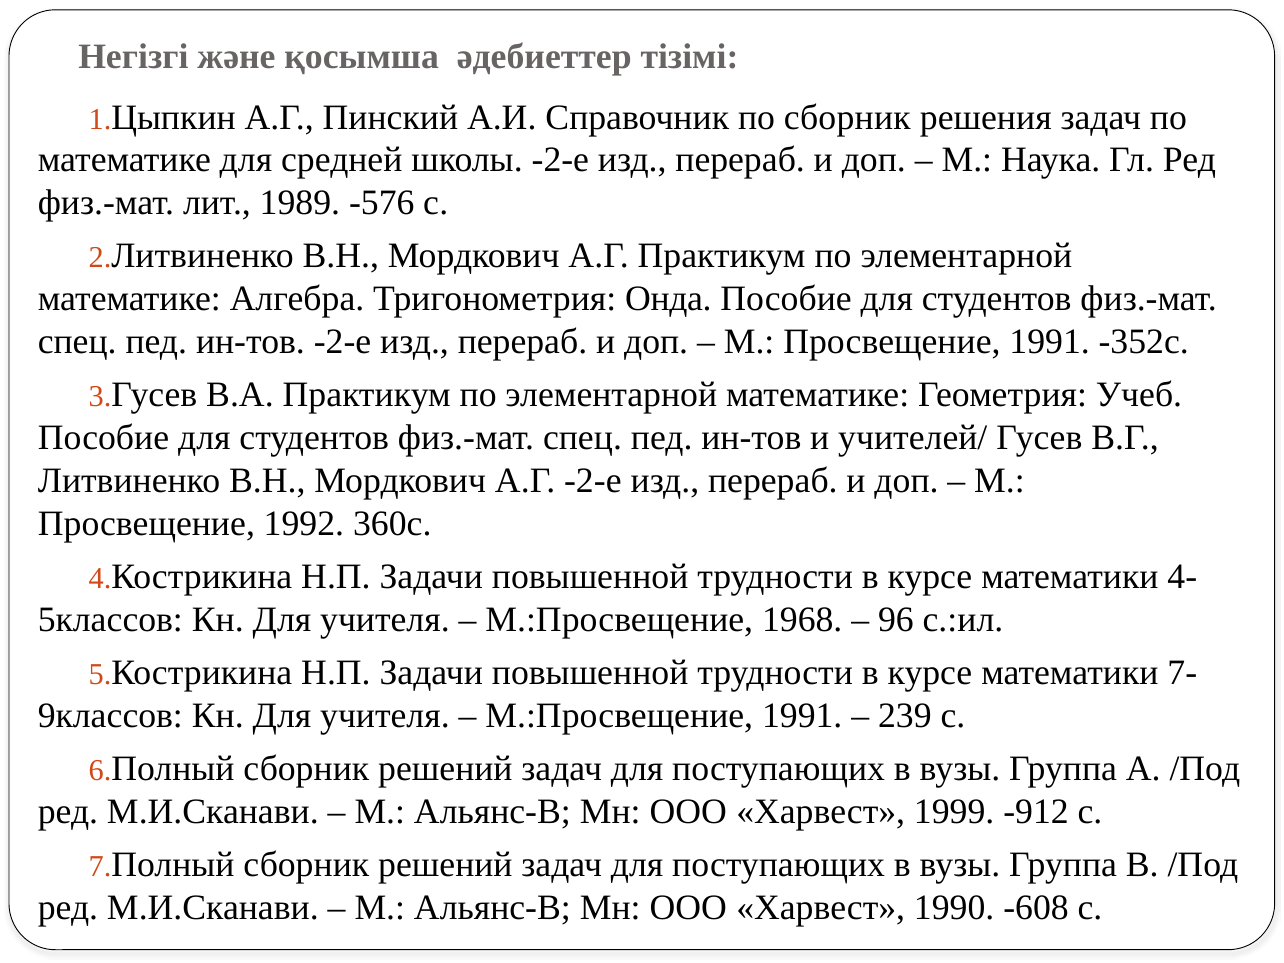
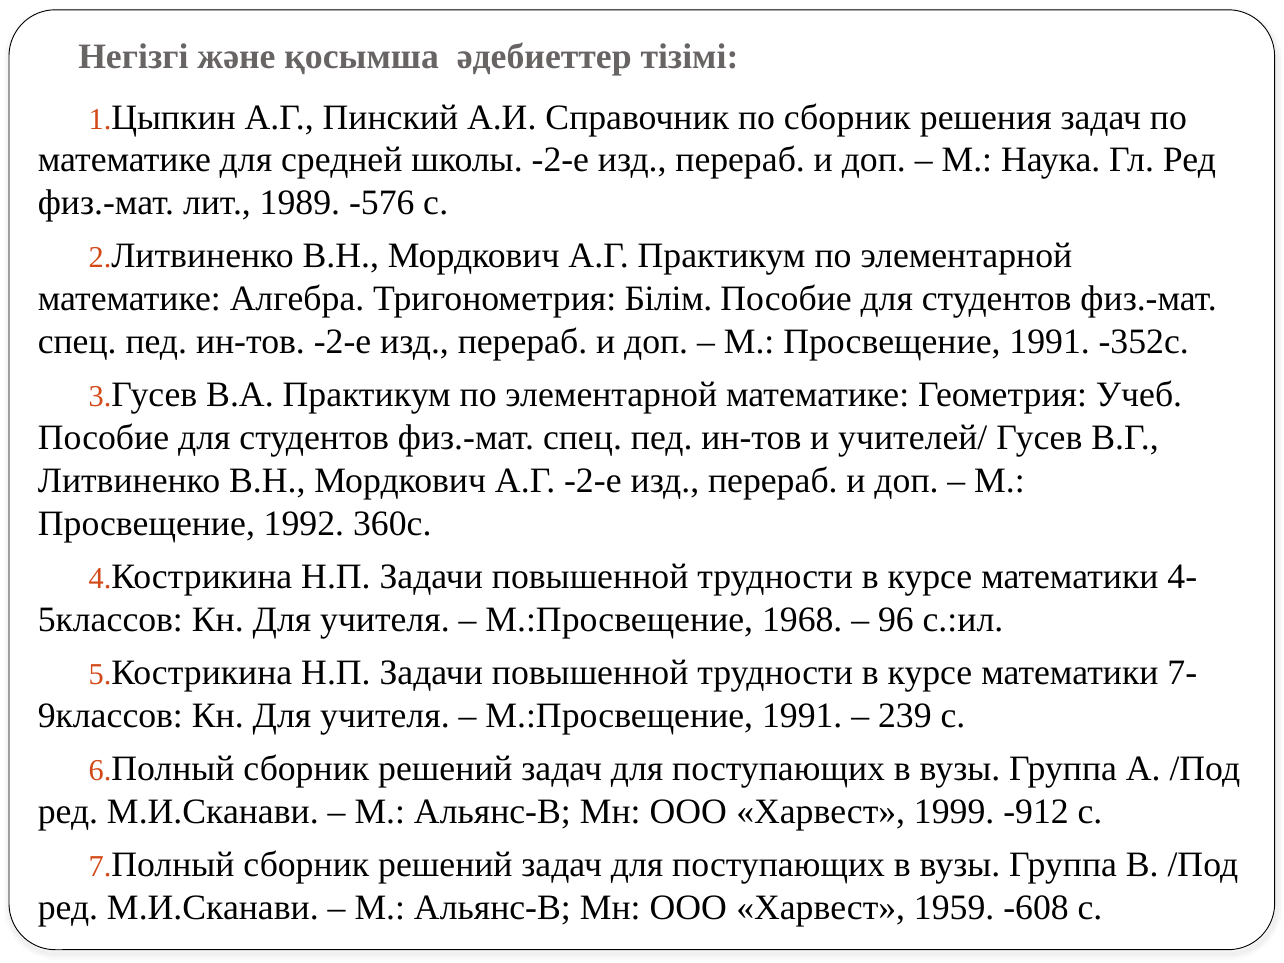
Онда: Онда -> Білім (668, 299)
1990: 1990 -> 1959 (954, 907)
